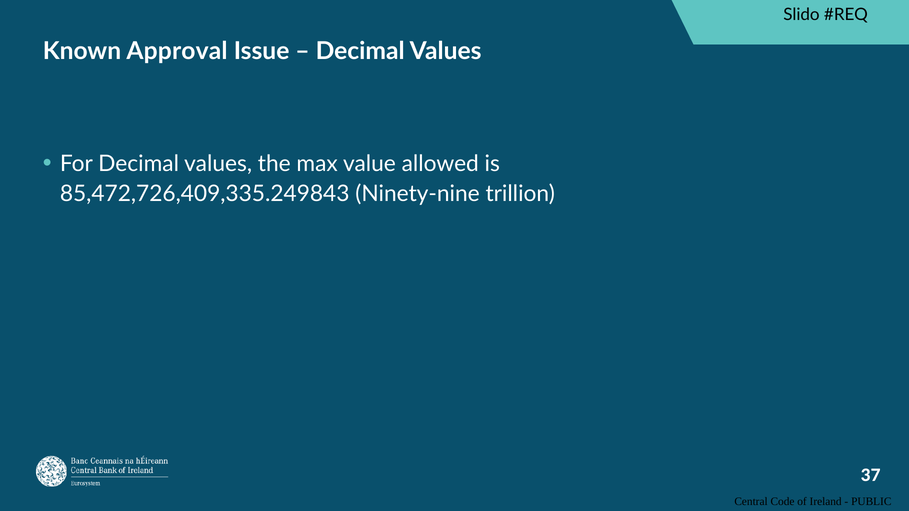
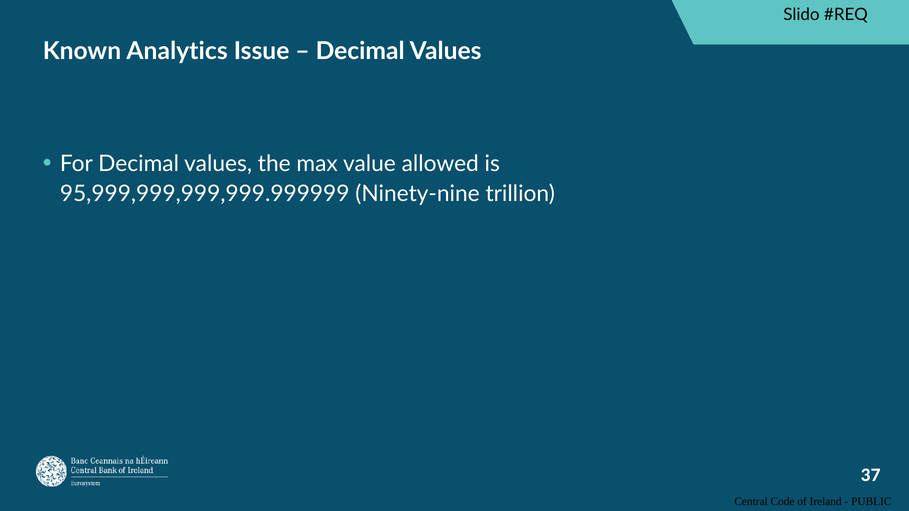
Approval: Approval -> Analytics (177, 51)
85,472,726,409,335.249843: 85,472,726,409,335.249843 -> 95,999,999,999,999.999999 (205, 194)
